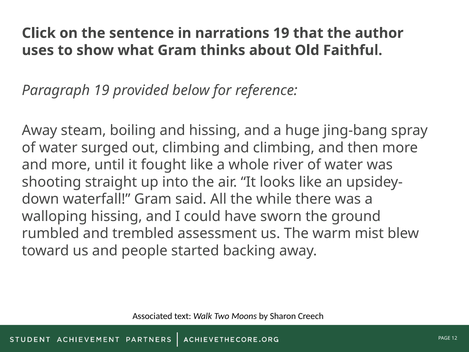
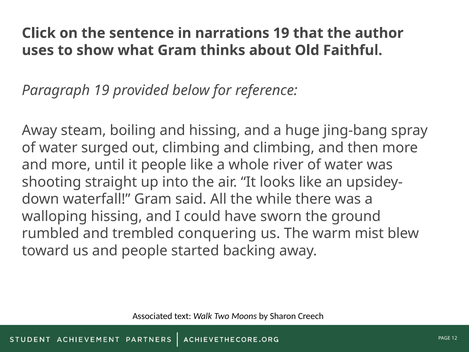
it fought: fought -> people (164, 165)
assessment: assessment -> conquering (217, 233)
